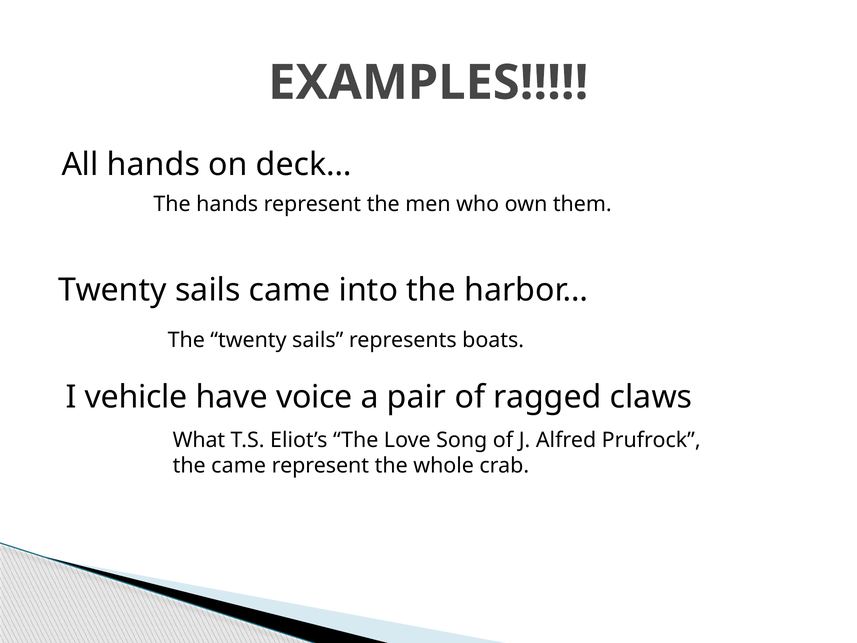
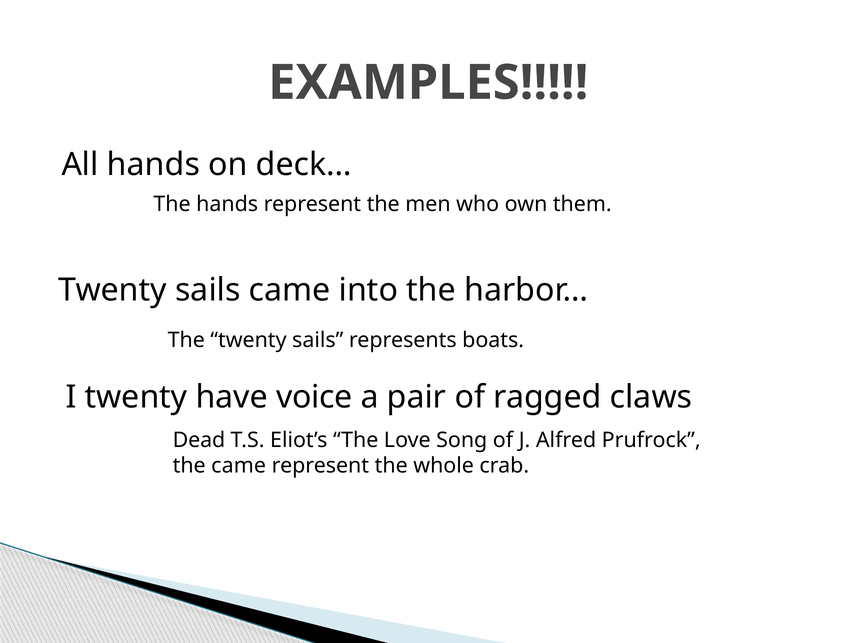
I vehicle: vehicle -> twenty (136, 397)
What: What -> Dead (199, 440)
